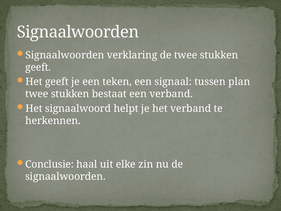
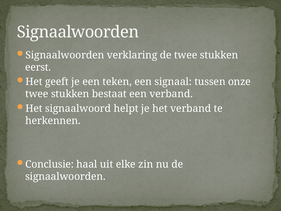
geeft: geeft -> eerst (38, 67)
plan: plan -> onze (239, 82)
